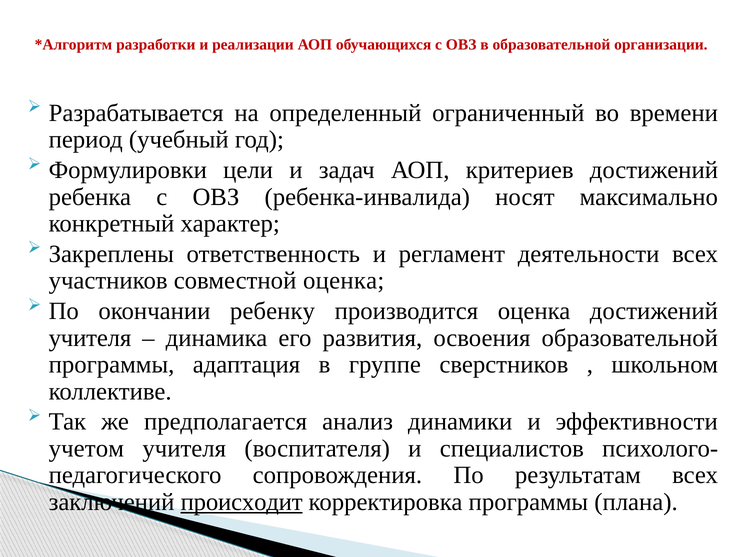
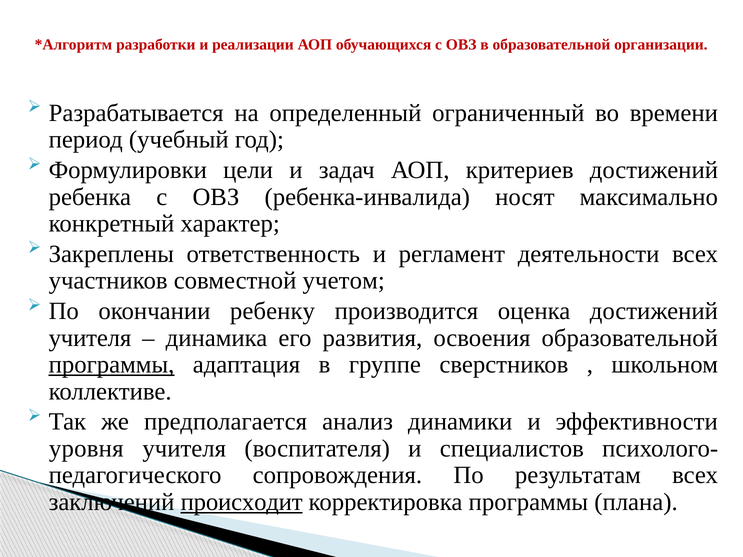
совместной оценка: оценка -> учетом (344, 281)
программы underline: none -> present (111, 365)
учетом: учетом -> уровня (86, 449)
